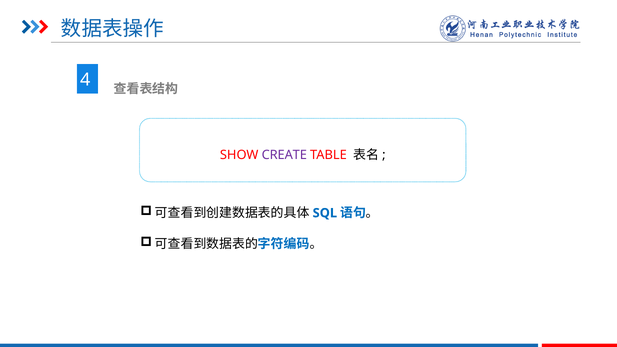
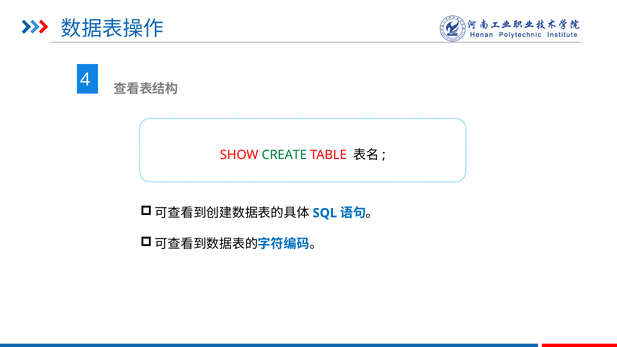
CREATE colour: purple -> green (284, 155)
